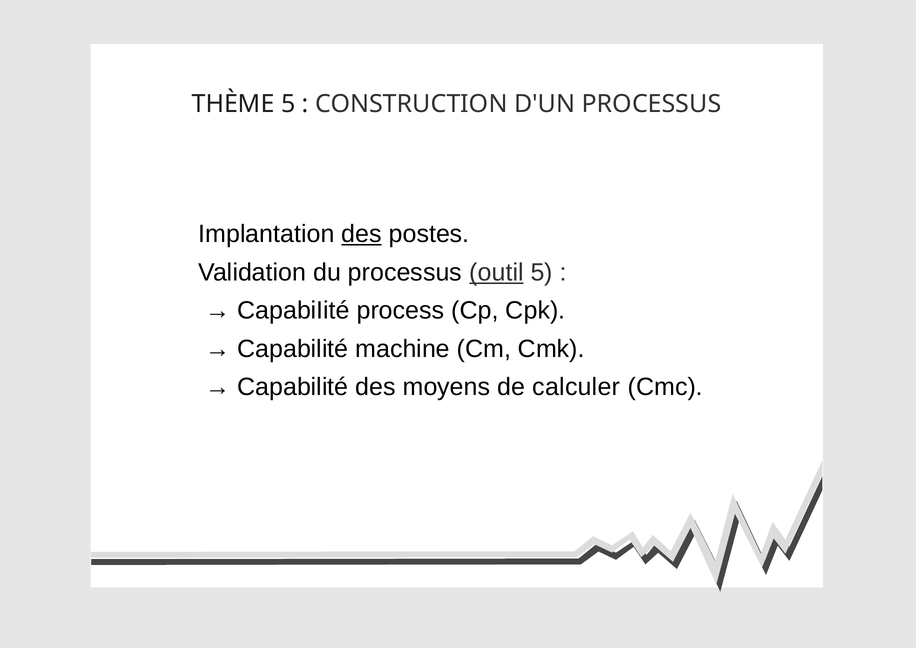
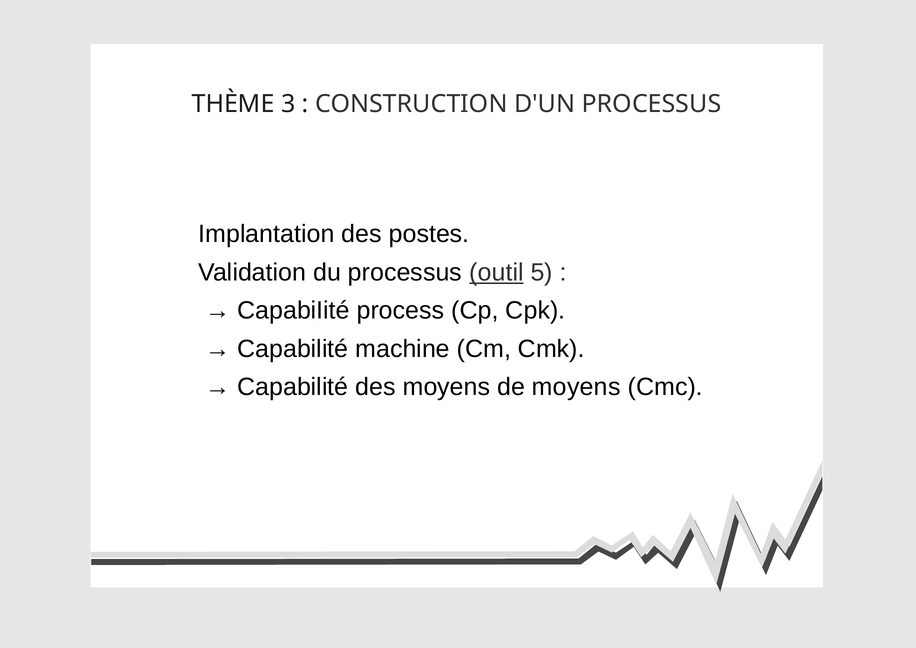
THÈME 5: 5 -> 3 (288, 104)
des underline: present -> none (362, 234)
de calculer: calculer -> moyens (576, 387)
